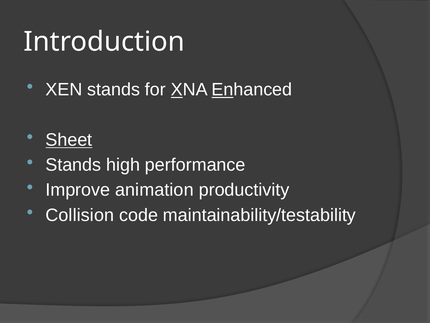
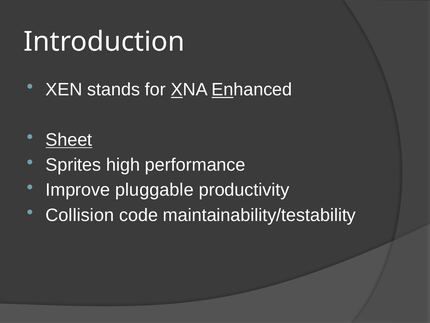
Stands: Stands -> Sprites (73, 165)
animation: animation -> pluggable (154, 190)
